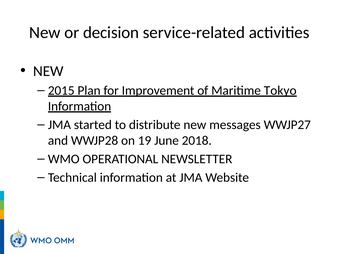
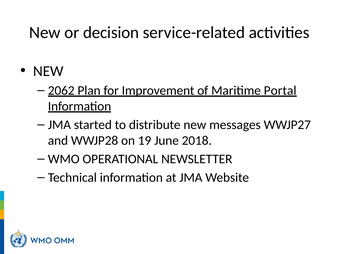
2015: 2015 -> 2062 (61, 91)
Tokyo: Tokyo -> Portal (280, 91)
